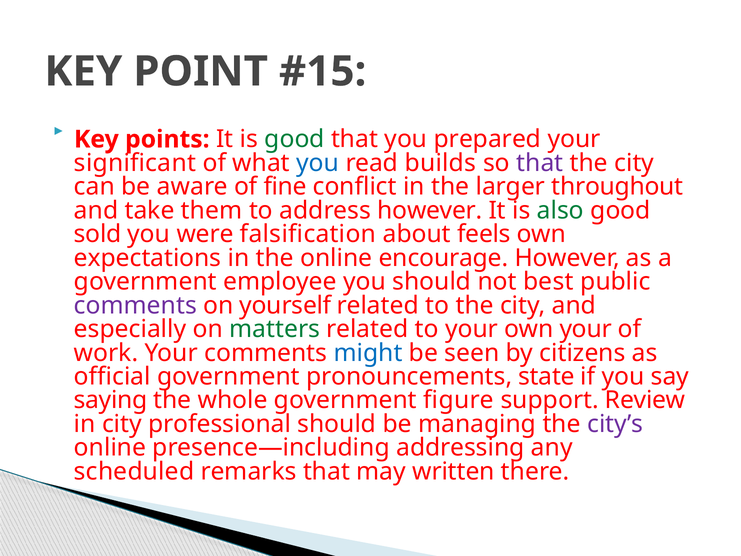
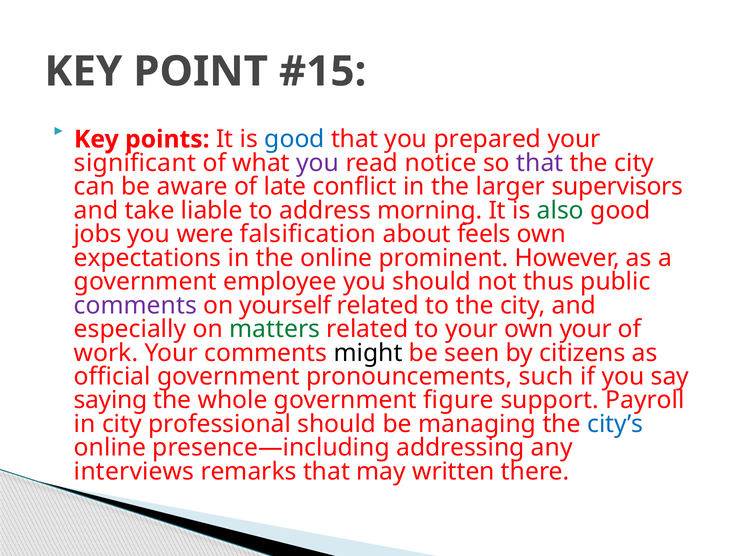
good colour: green -> blue (295, 139)
you colour: blue -> purple (318, 163)
builds: builds -> notice (441, 163)
fine: fine -> late (285, 187)
throughout: throughout -> supervisors (617, 187)
them: them -> liable (212, 210)
address however: however -> morning (430, 210)
sold: sold -> jobs (98, 234)
encourage: encourage -> prominent (443, 258)
best: best -> thus (549, 282)
might colour: blue -> black (368, 353)
state: state -> such (546, 376)
Review: Review -> Payroll (645, 400)
city’s colour: purple -> blue (615, 424)
scheduled: scheduled -> interviews (134, 471)
